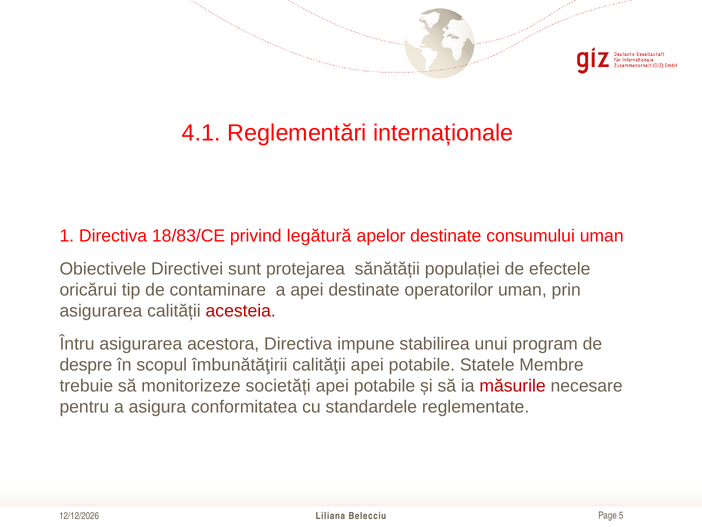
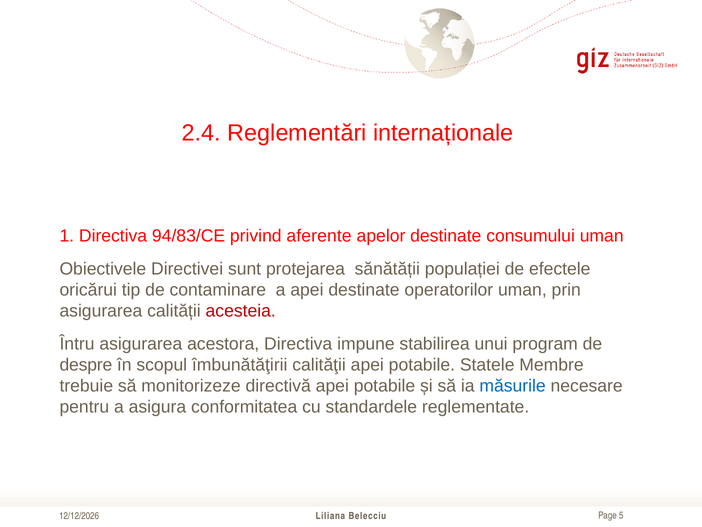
4.1: 4.1 -> 2.4 (201, 133)
18/83/CE: 18/83/CE -> 94/83/CE (189, 236)
legătură: legătură -> aferente (319, 236)
societăți: societăți -> directivă (278, 386)
măsurile colour: red -> blue (513, 386)
